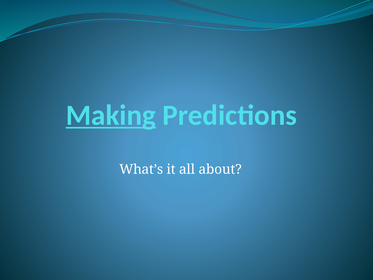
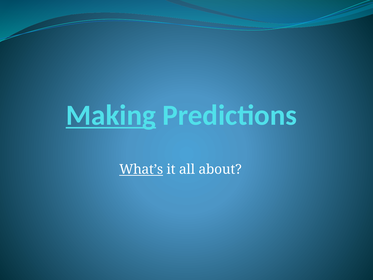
What’s underline: none -> present (141, 169)
